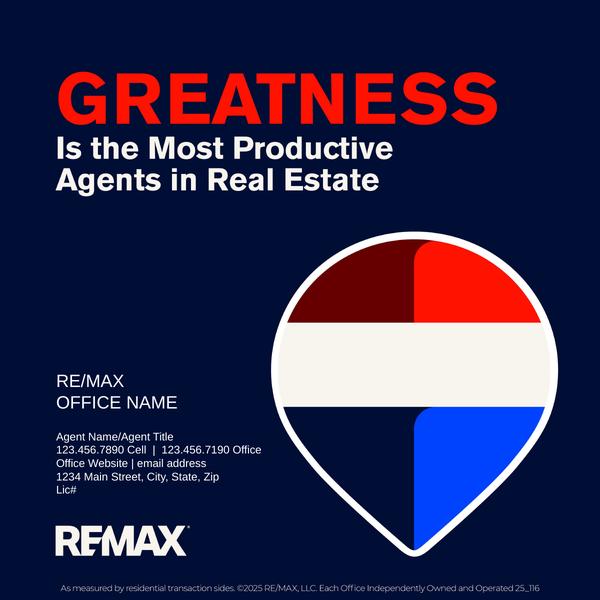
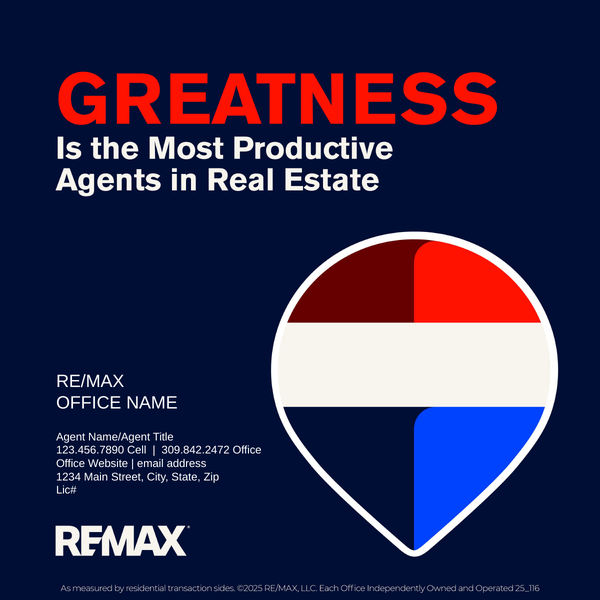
123.456.7190: 123.456.7190 -> 309.842.2472 (196, 450)
